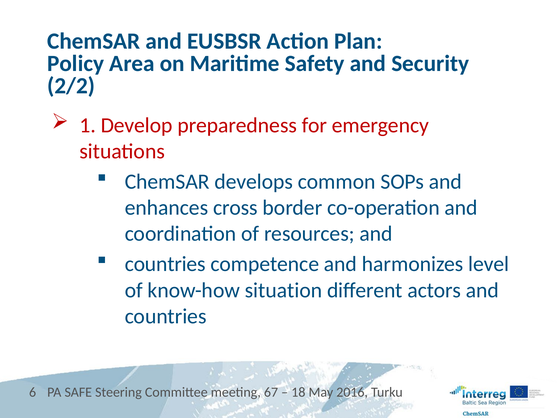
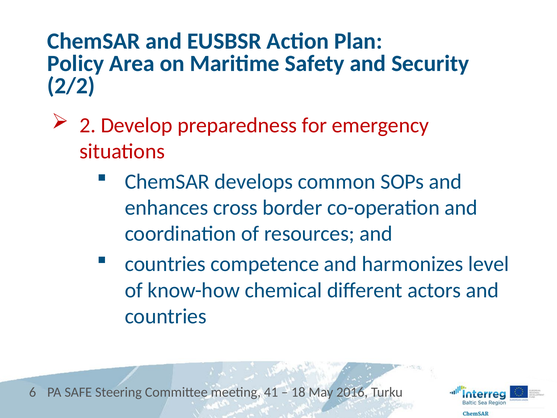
1: 1 -> 2 (88, 125)
situation: situation -> chemical (283, 290)
67: 67 -> 41 (271, 392)
